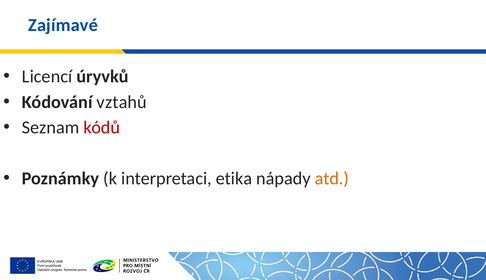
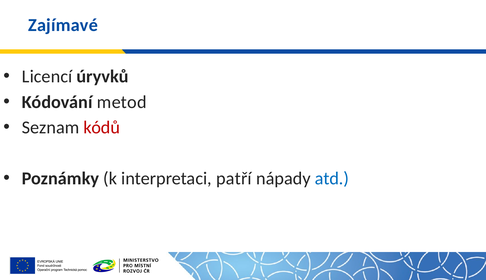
vztahů: vztahů -> metod (122, 102)
etika: etika -> patří (234, 179)
atd colour: orange -> blue (332, 179)
